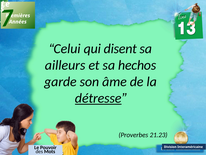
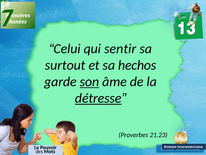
disent: disent -> sentir (120, 49)
ailleurs: ailleurs -> surtout (65, 65)
son underline: none -> present (89, 81)
